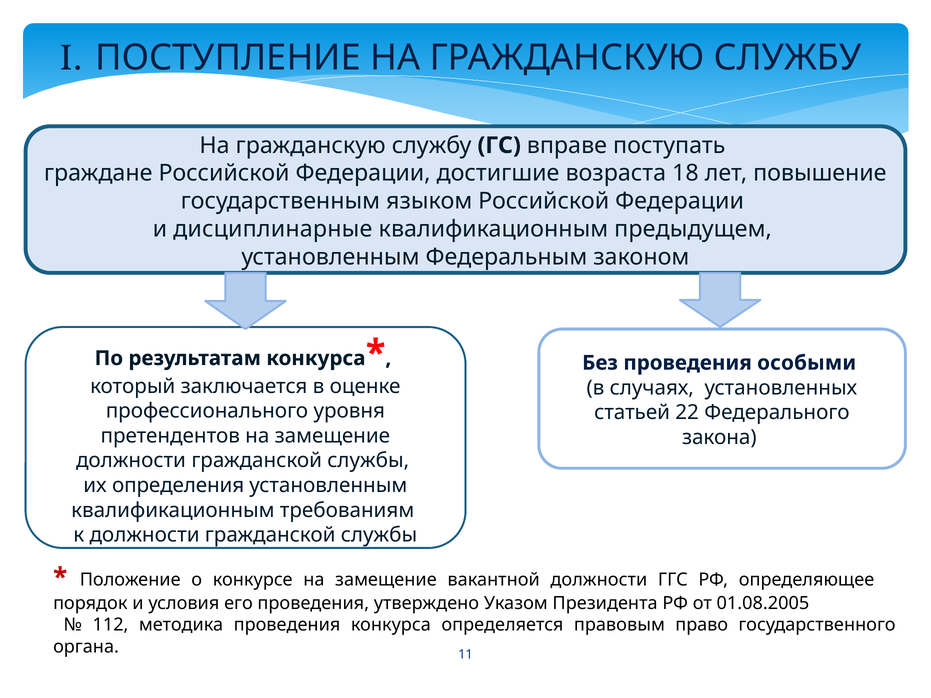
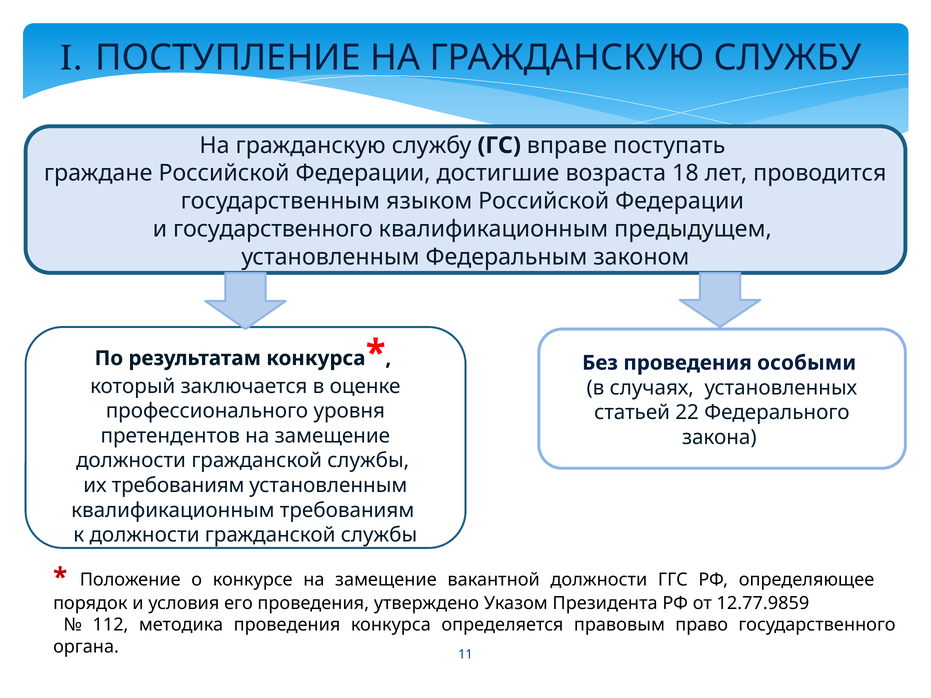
повышение: повышение -> проводится (820, 173)
и дисциплинарные: дисциплинарные -> государственного (273, 229)
их определения: определения -> требованиям (178, 486)
01.08.2005: 01.08.2005 -> 12.77.9859 (763, 603)
